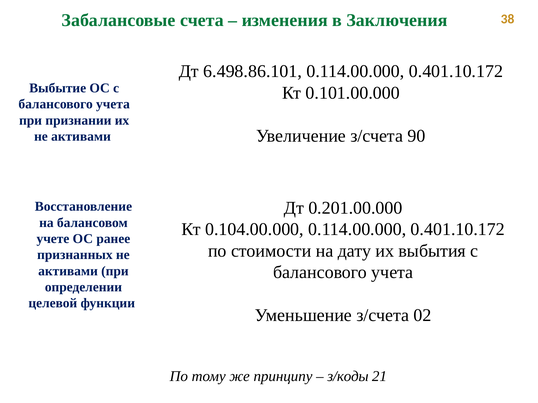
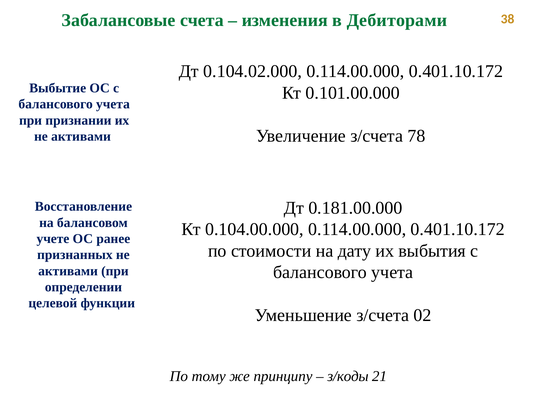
Заключения: Заключения -> Дебиторами (397, 20)
6.498.86.101: 6.498.86.101 -> 0.104.02.000 (253, 71)
90: 90 -> 78 (416, 136)
0.201.00.000: 0.201.00.000 -> 0.181.00.000 (355, 208)
